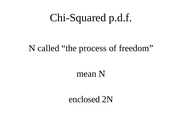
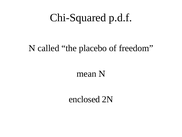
process: process -> placebo (93, 48)
